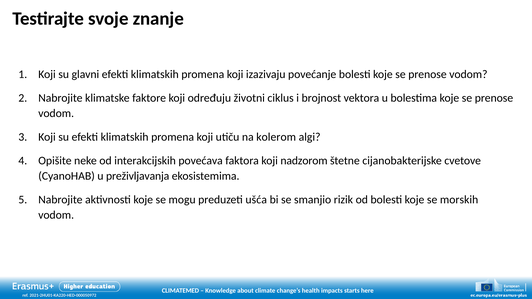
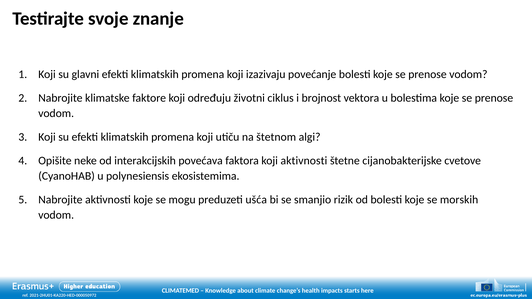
kolerom: kolerom -> štetnom (276, 137)
koji nadzorom: nadzorom -> aktivnosti (304, 161)
preživljavanja: preživljavanja -> polynesiensis (138, 176)
